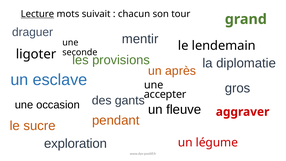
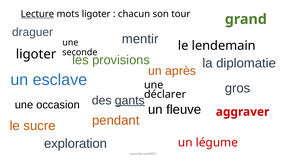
mots suivait: suivait -> ligoter (96, 14)
accepter: accepter -> déclarer (165, 94)
gants underline: none -> present (130, 100)
